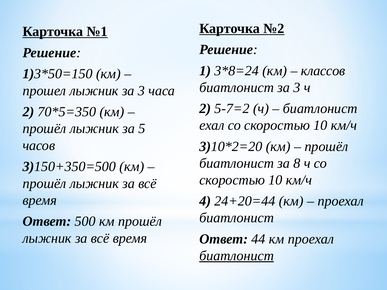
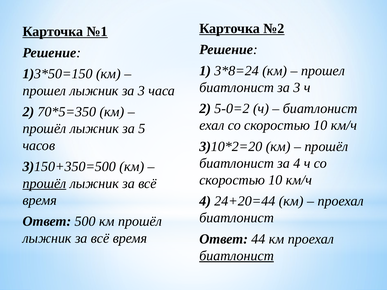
классов: классов -> прошел (323, 71)
5-7=2: 5-7=2 -> 5-0=2 (232, 109)
за 8: 8 -> 4 (297, 163)
прошёл underline: none -> present (44, 184)
